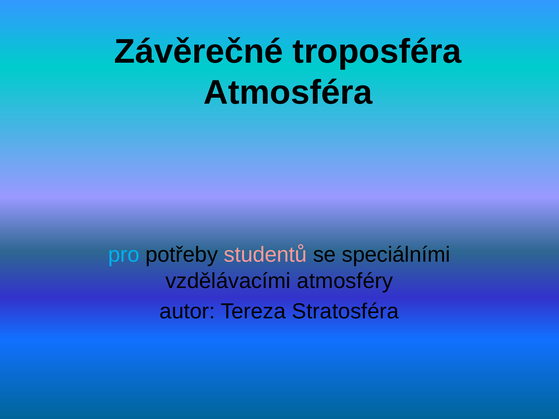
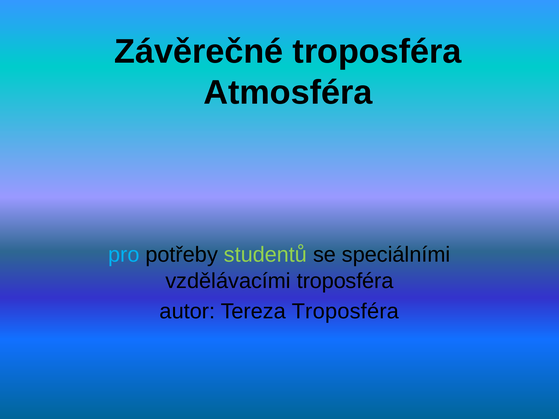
studentů colour: pink -> light green (265, 255)
vzdělávacími atmosféry: atmosféry -> troposféra (345, 281)
Tereza Stratosféra: Stratosféra -> Troposféra (345, 311)
